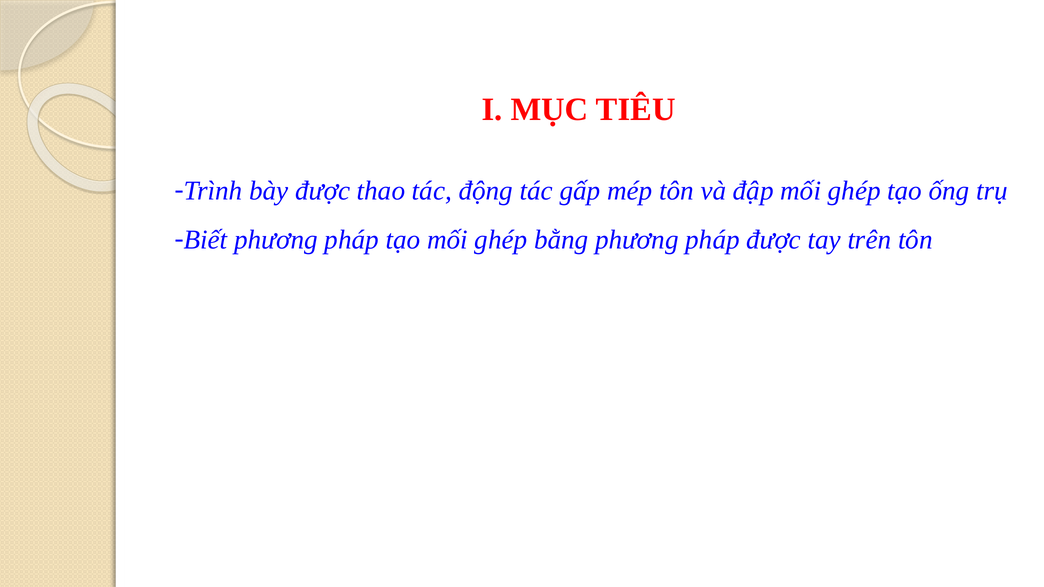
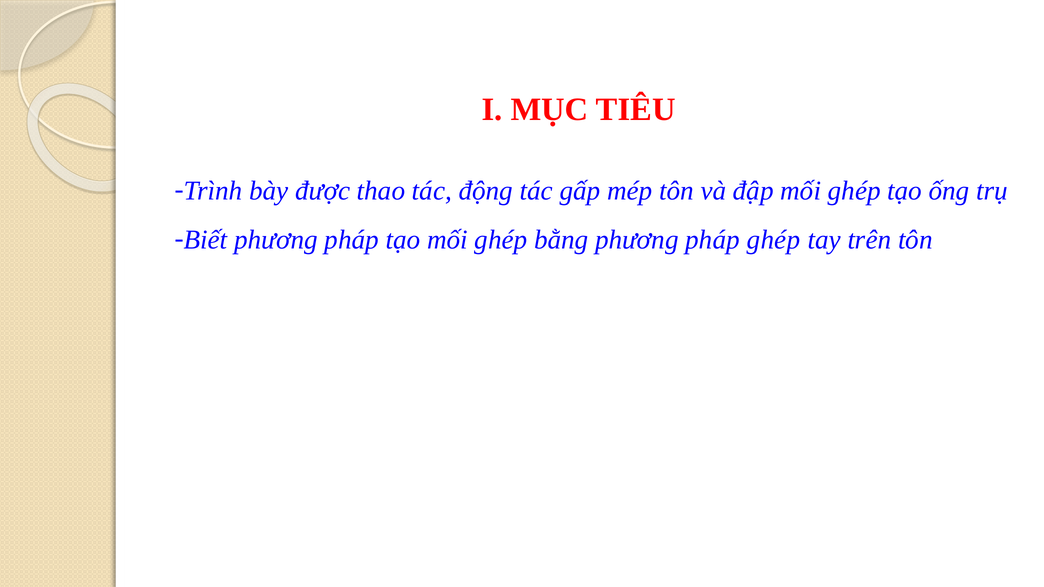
pháp được: được -> ghép (773, 240)
